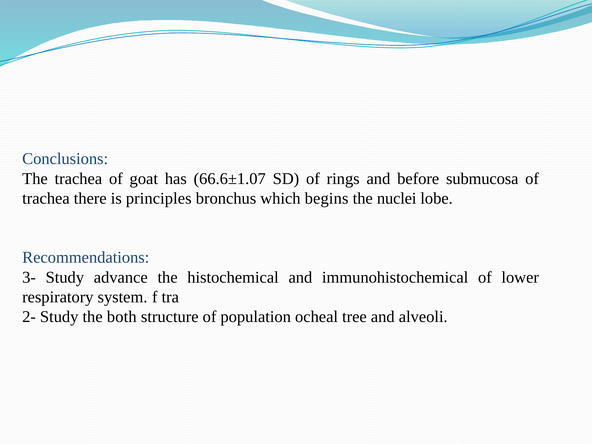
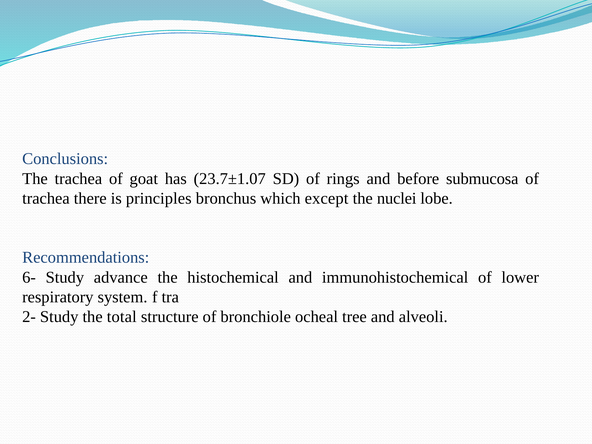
66.6±1.07: 66.6±1.07 -> 23.7±1.07 (230, 179)
begins: begins -> except (327, 198)
3-: 3- -> 6- (29, 277)
both: both -> total (122, 317)
population: population -> bronchiole (256, 317)
